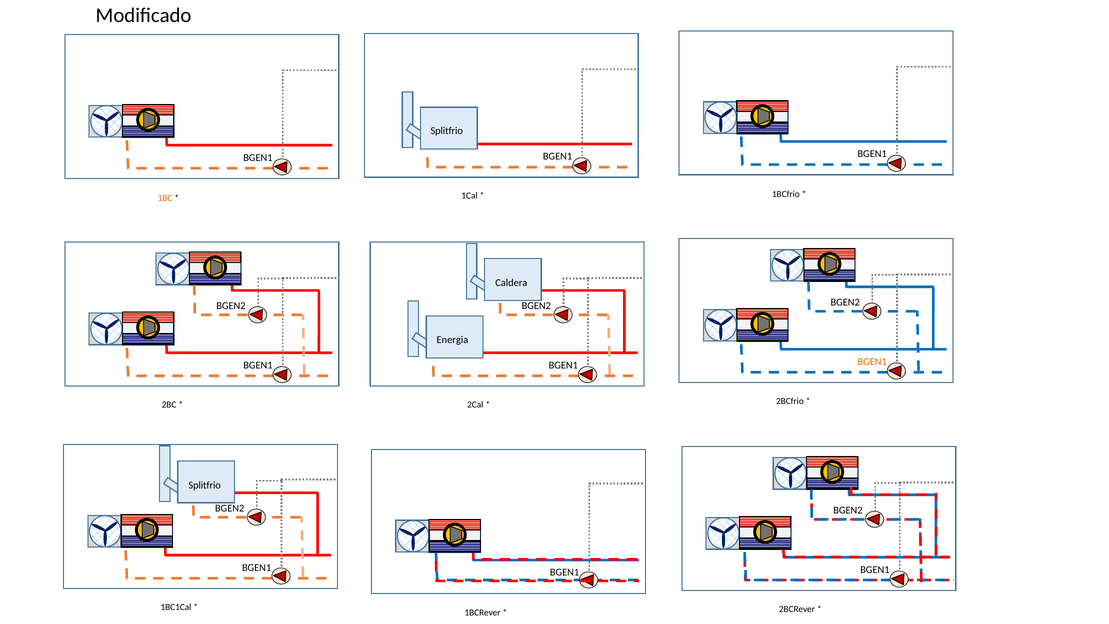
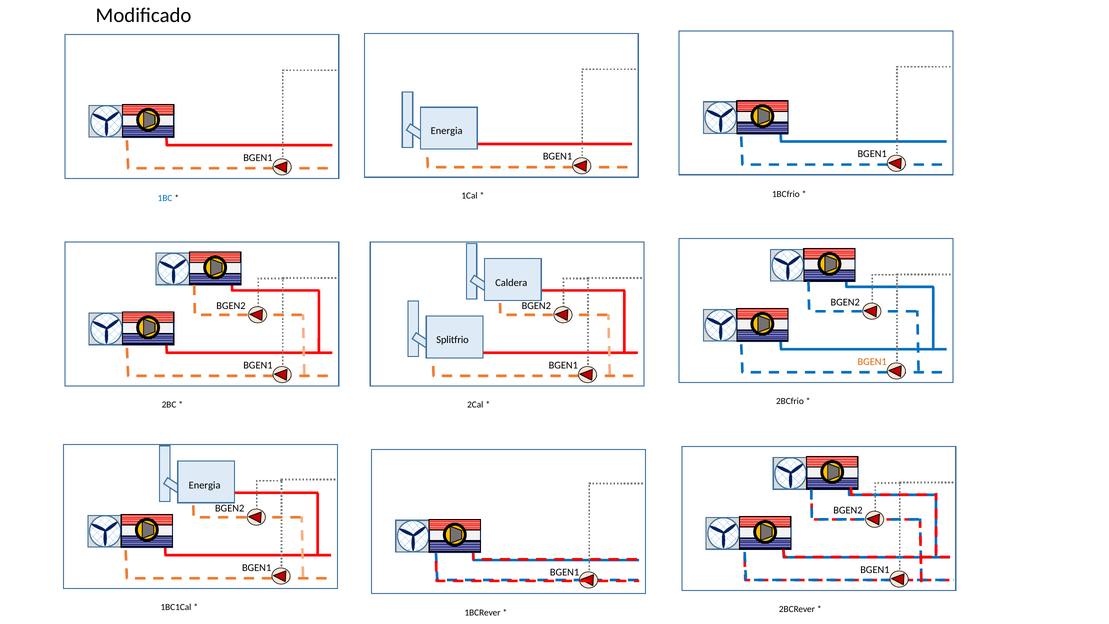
Splitfrio: Splitfrio -> Energia (447, 131)
1BC colour: orange -> blue (165, 198)
Energia: Energia -> Splitfrio (452, 340)
Splitfrio: Splitfrio -> Energia (205, 485)
